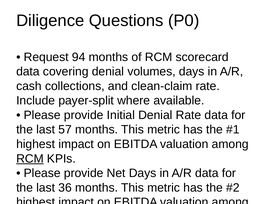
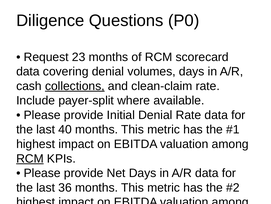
94: 94 -> 23 (79, 57)
collections underline: none -> present (75, 86)
57: 57 -> 40 (65, 129)
